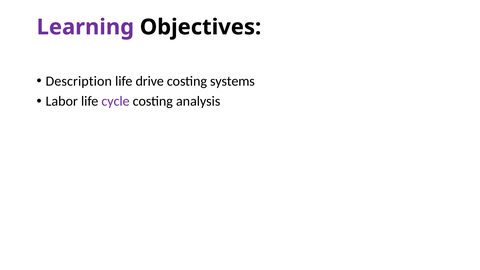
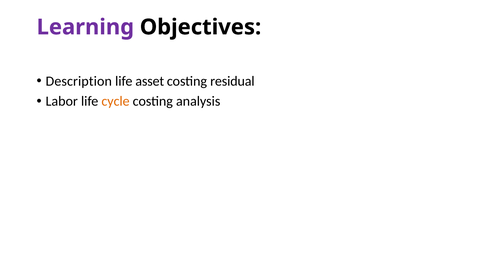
drive: drive -> asset (150, 81)
systems: systems -> residual (232, 81)
cycle colour: purple -> orange (116, 101)
